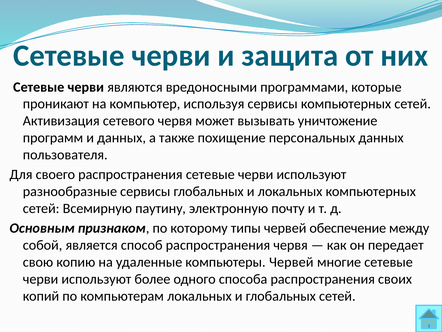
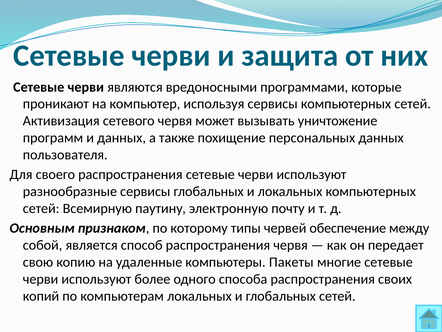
компьютеры Червей: Червей -> Пакеты (291, 262)
